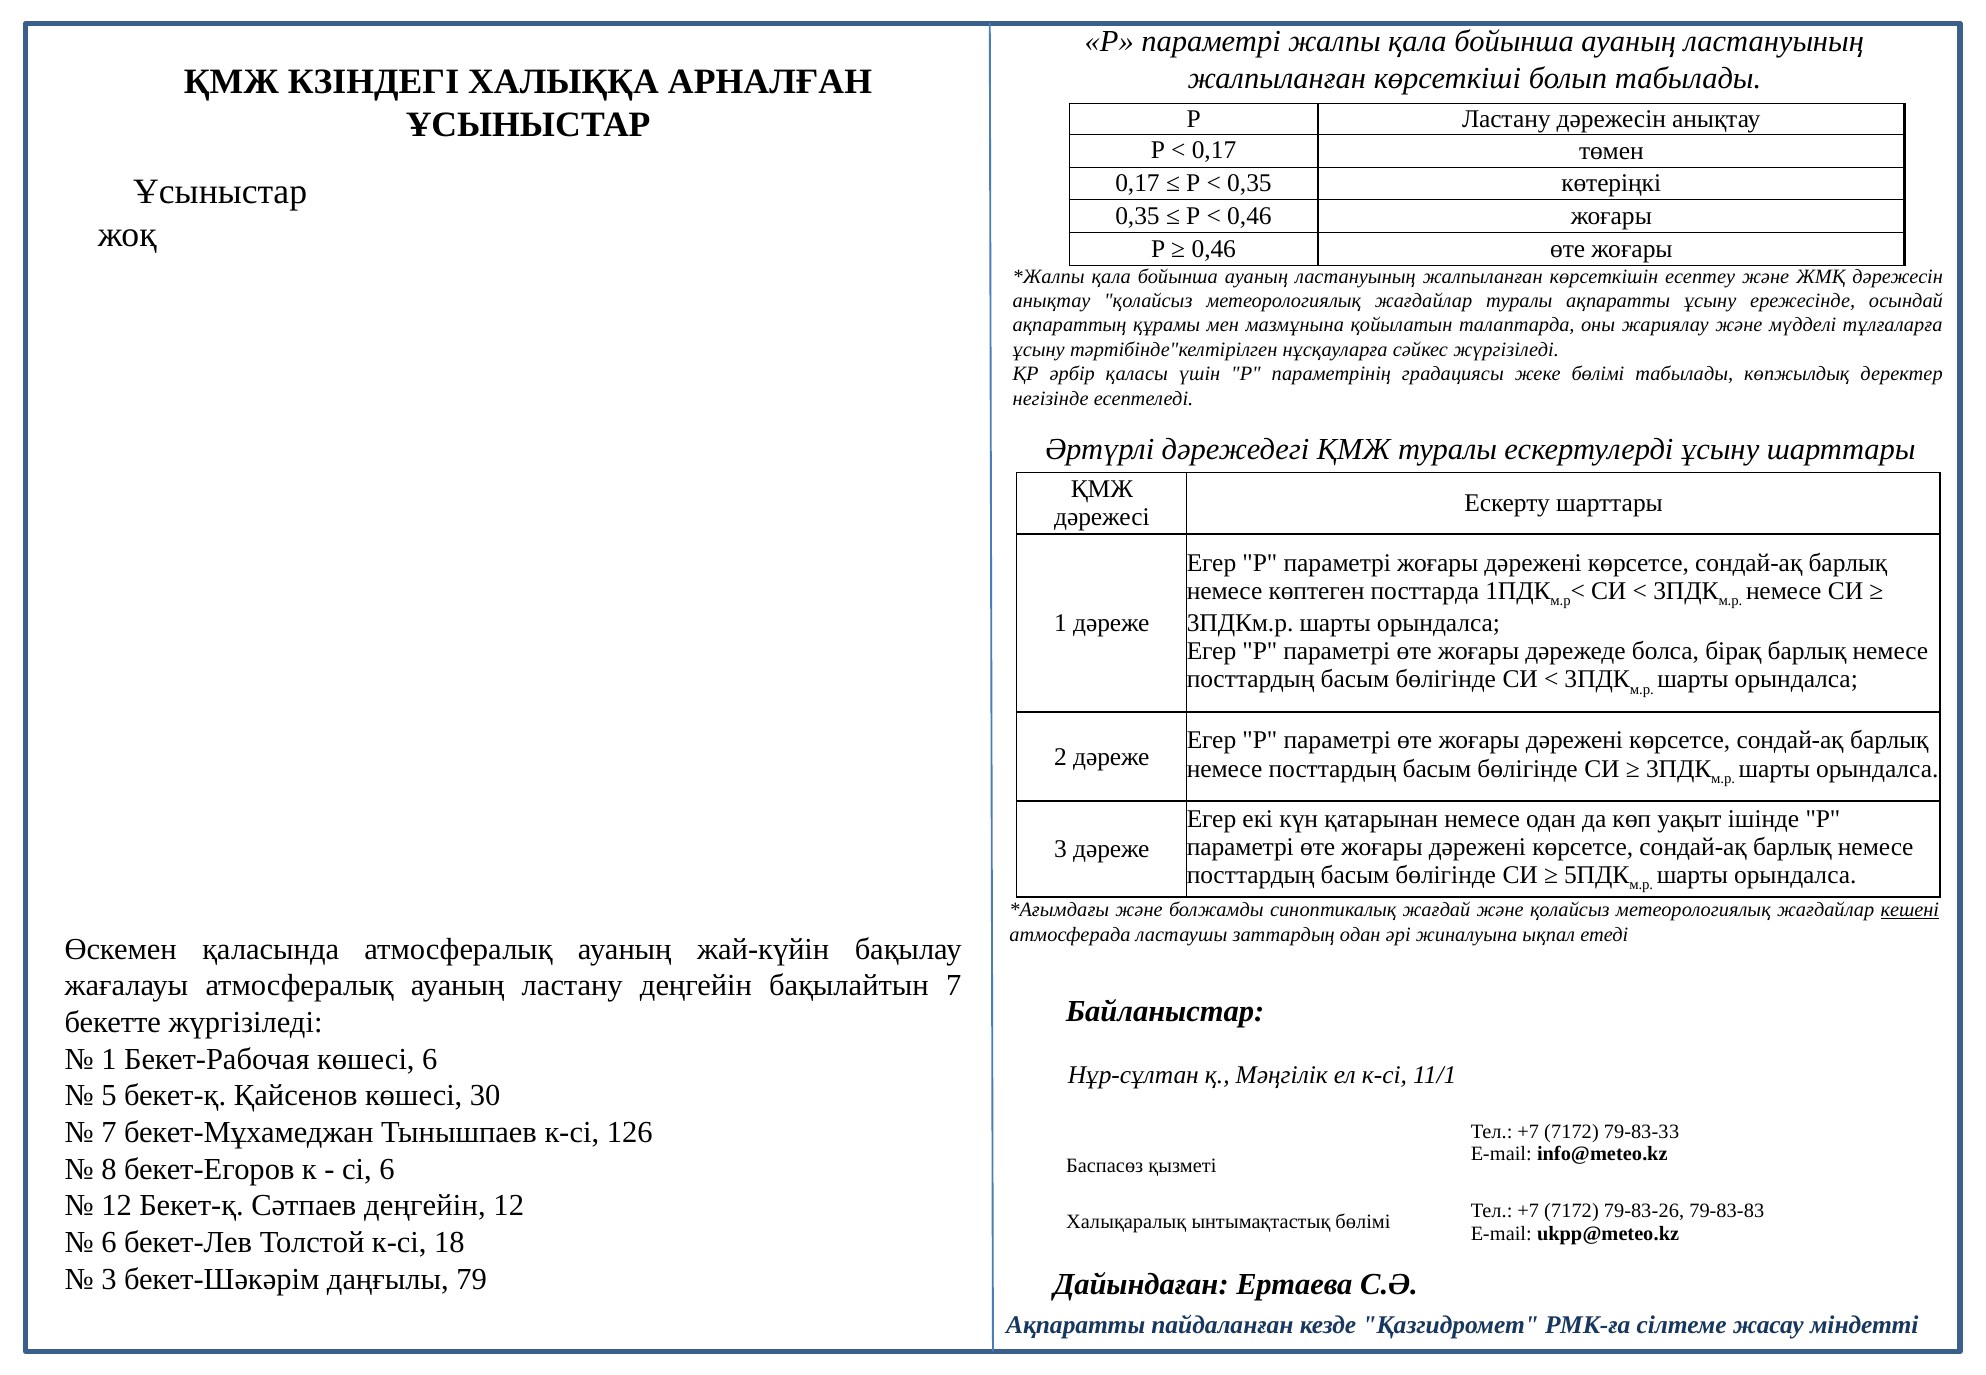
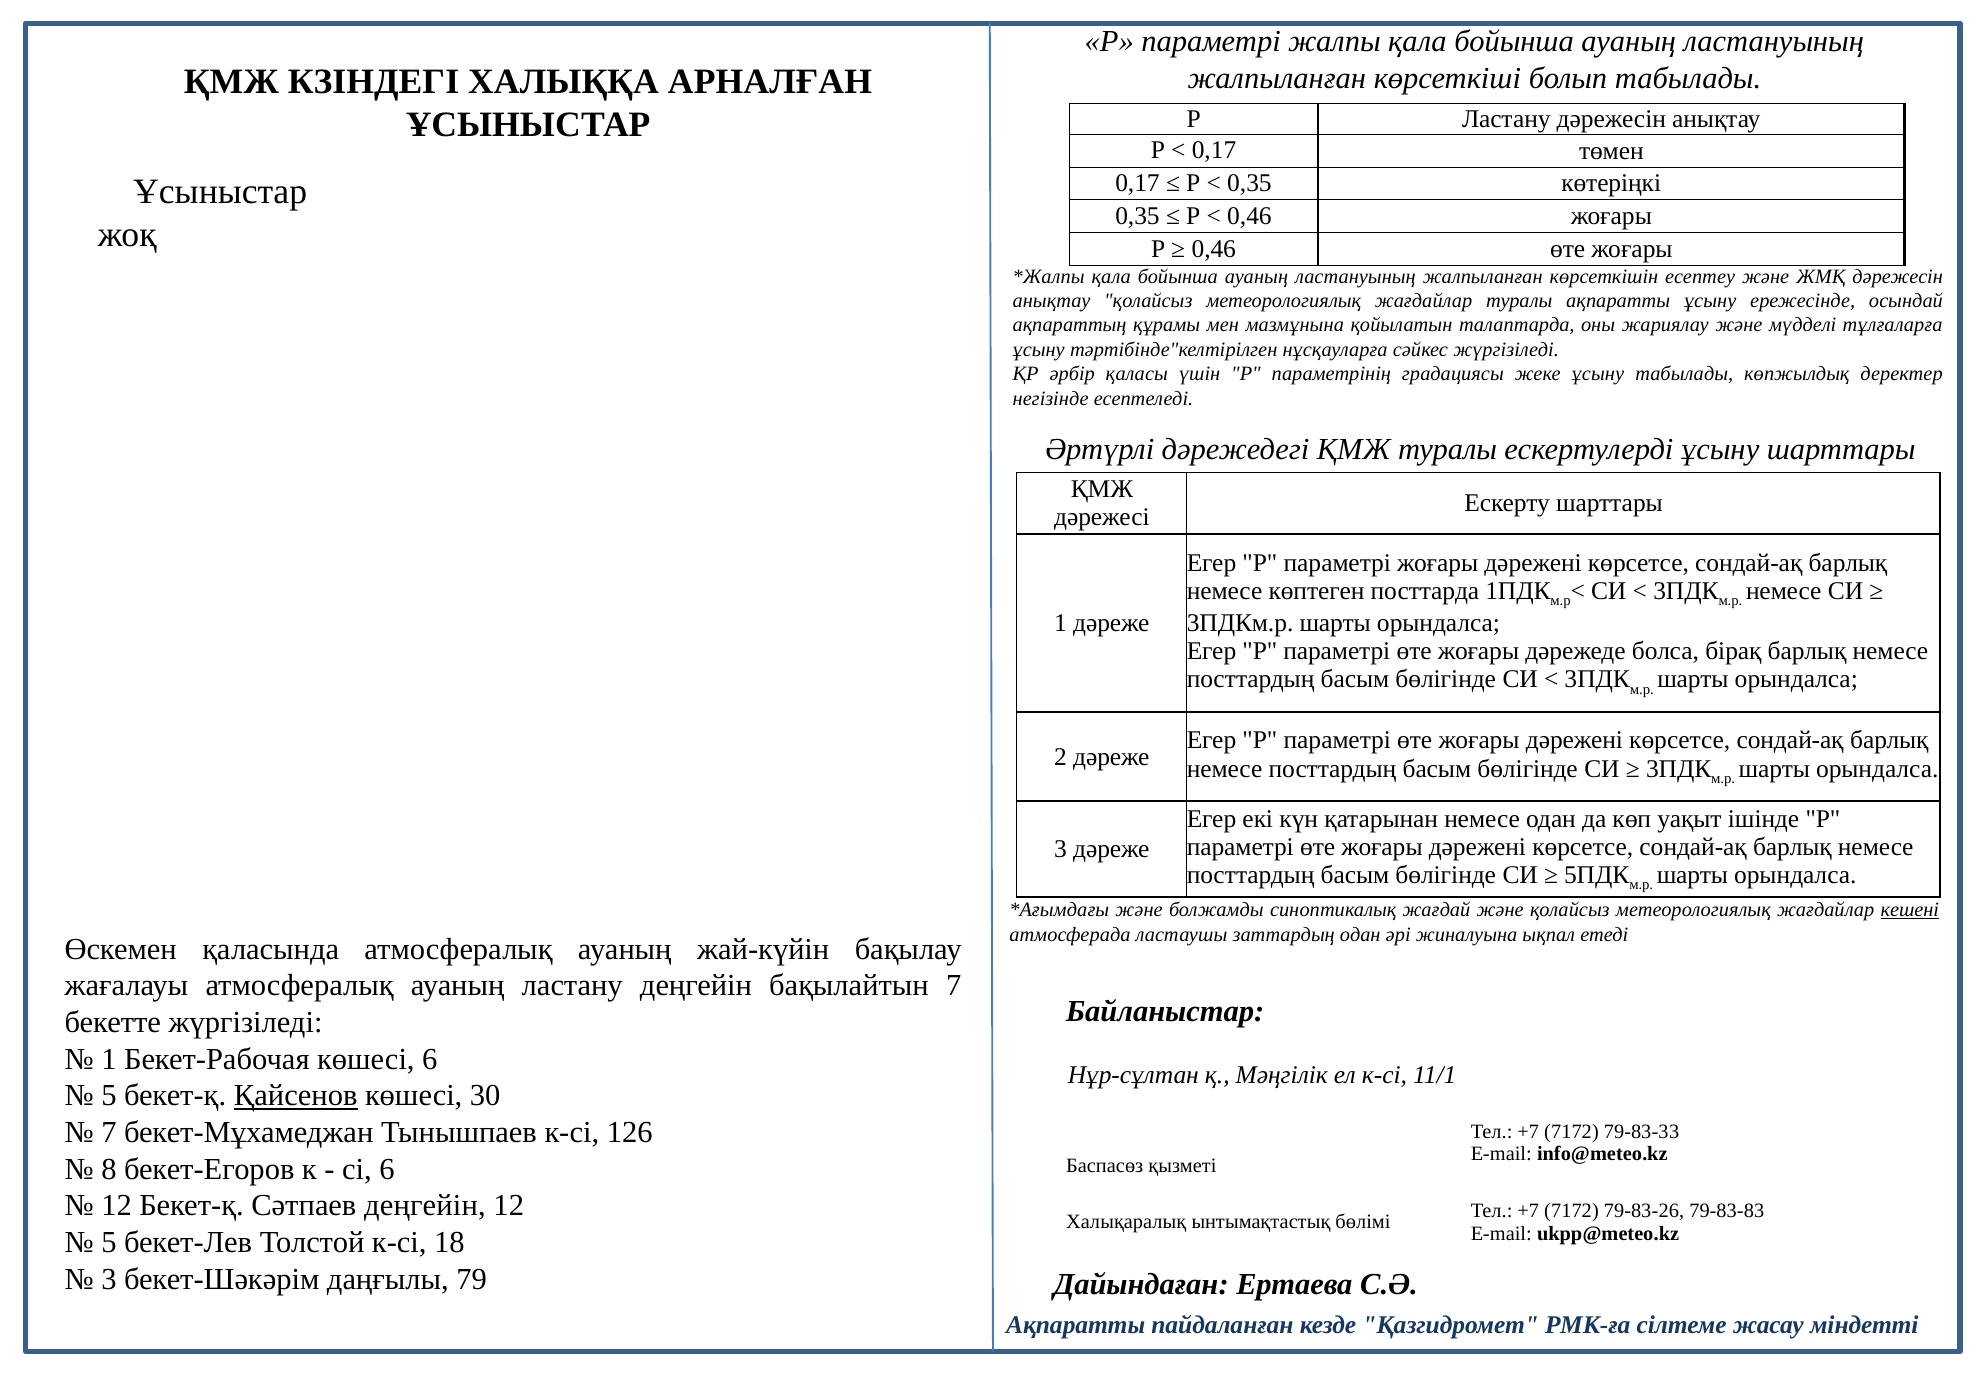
жеке бөлімі: бөлімі -> ұсыну (1598, 374)
Қайсенов underline: none -> present (296, 1096)
6: 6 -> 5 (109, 1242)
